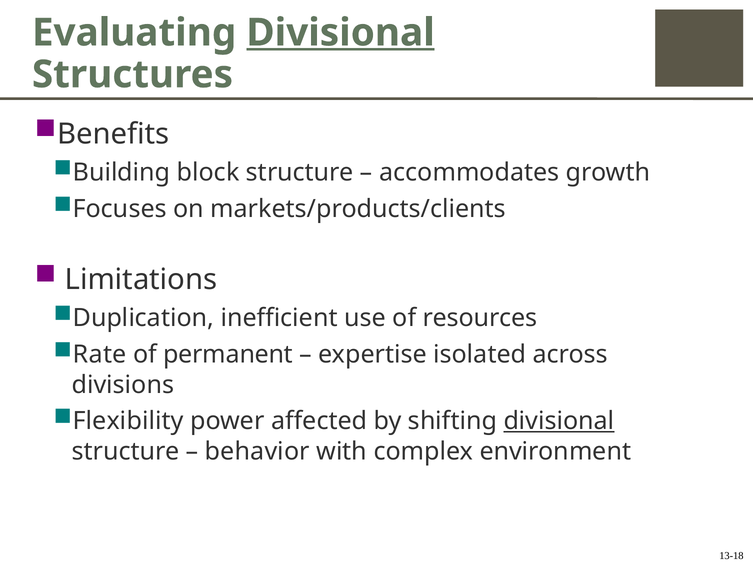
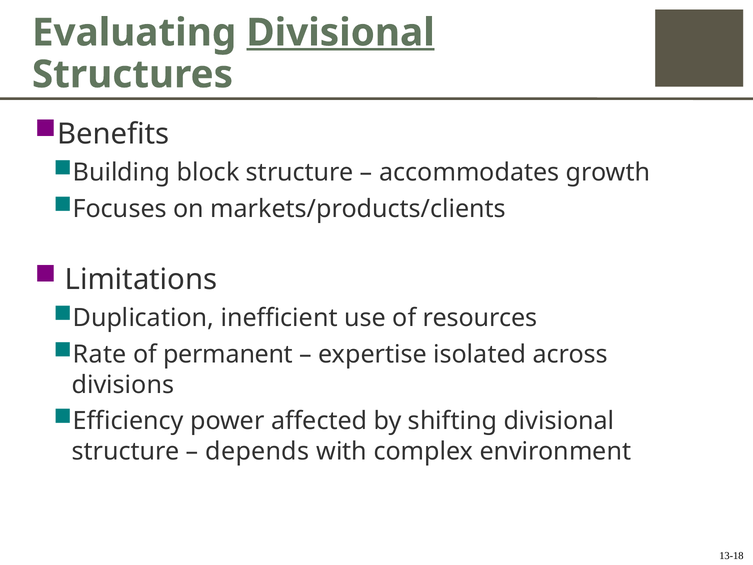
Flexibility: Flexibility -> Efficiency (128, 421)
divisional underline: present -> none (559, 421)
behavior: behavior -> depends (257, 451)
